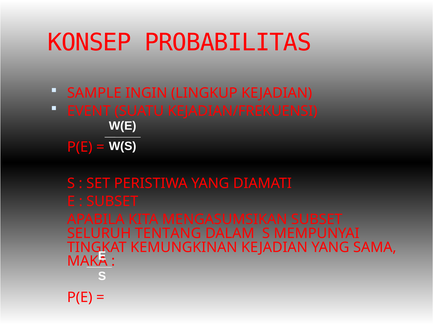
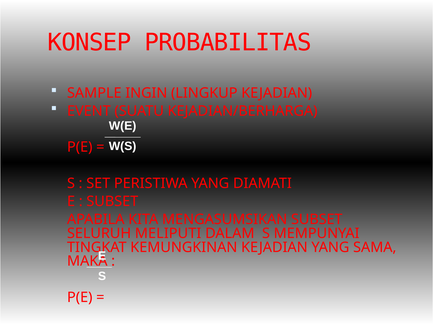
KEJADIAN/FREKUENSI: KEJADIAN/FREKUENSI -> KEJADIAN/BERHARGA (243, 111)
TENTANG: TENTANG -> MELIPUTI (168, 233)
